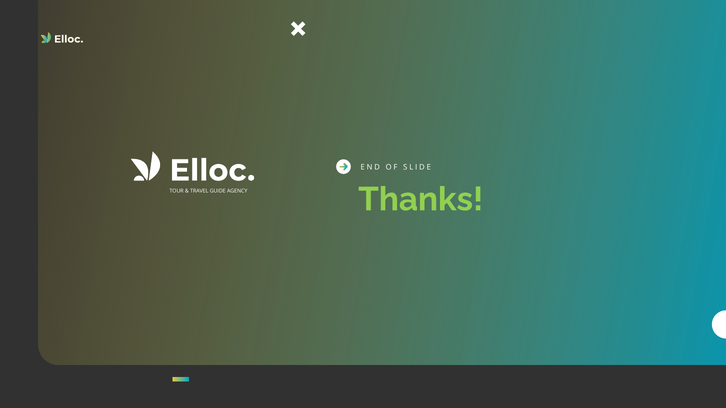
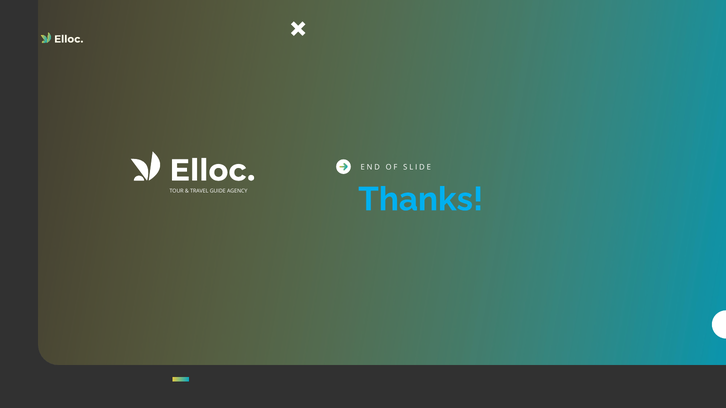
Thanks colour: light green -> light blue (421, 199)
